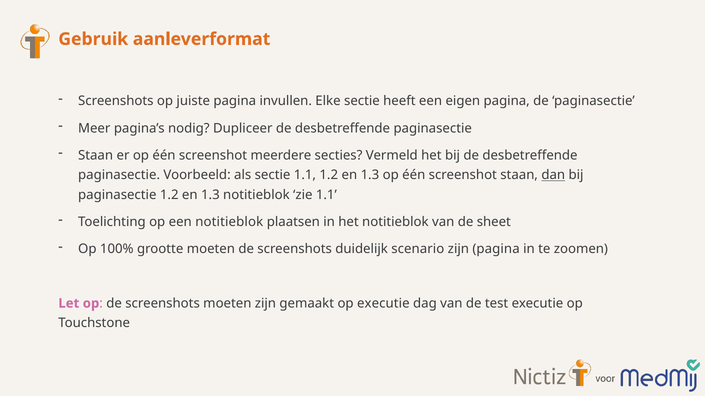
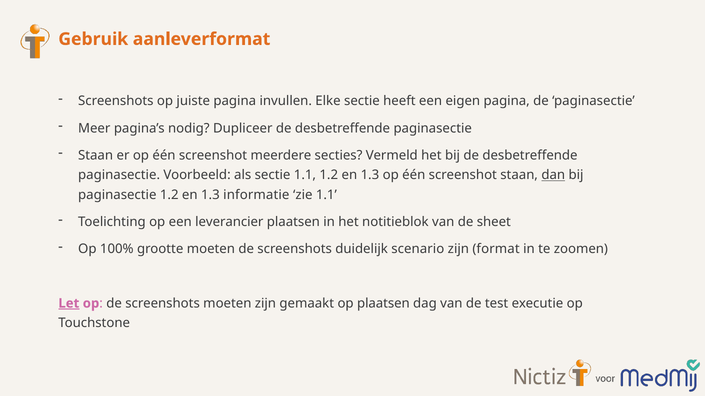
1.3 notitieblok: notitieblok -> informatie (256, 195)
een notitieblok: notitieblok -> leverancier (229, 222)
zijn pagina: pagina -> format (496, 249)
Let underline: none -> present (69, 304)
op executie: executie -> plaatsen (383, 304)
